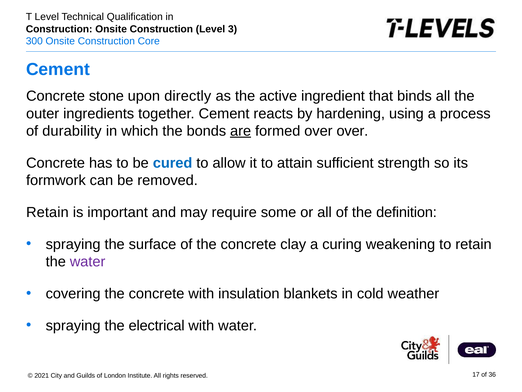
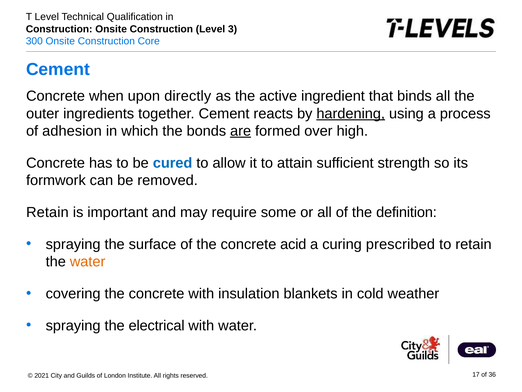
stone: stone -> when (106, 96)
hardening underline: none -> present (351, 113)
durability: durability -> adhesion (72, 131)
over over: over -> high (352, 131)
clay: clay -> acid (293, 244)
weakening: weakening -> prescribed (400, 244)
water colour: purple -> orange (88, 261)
